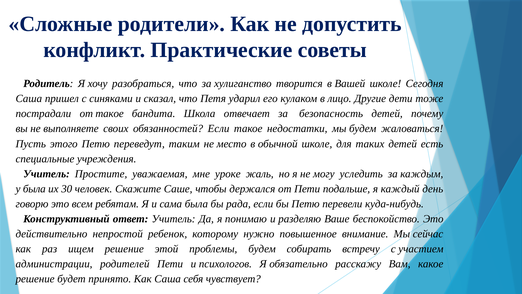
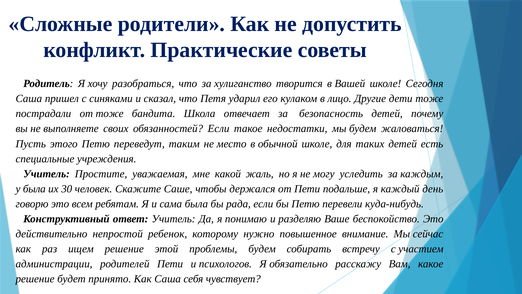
от такое: такое -> тоже (110, 114)
уроке: уроке -> какой (228, 174)
